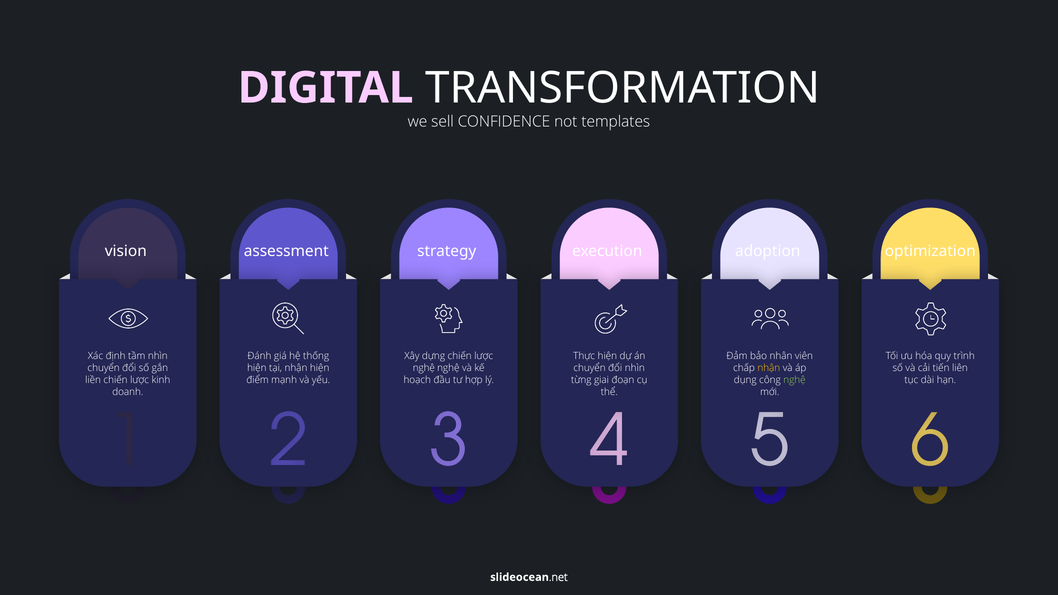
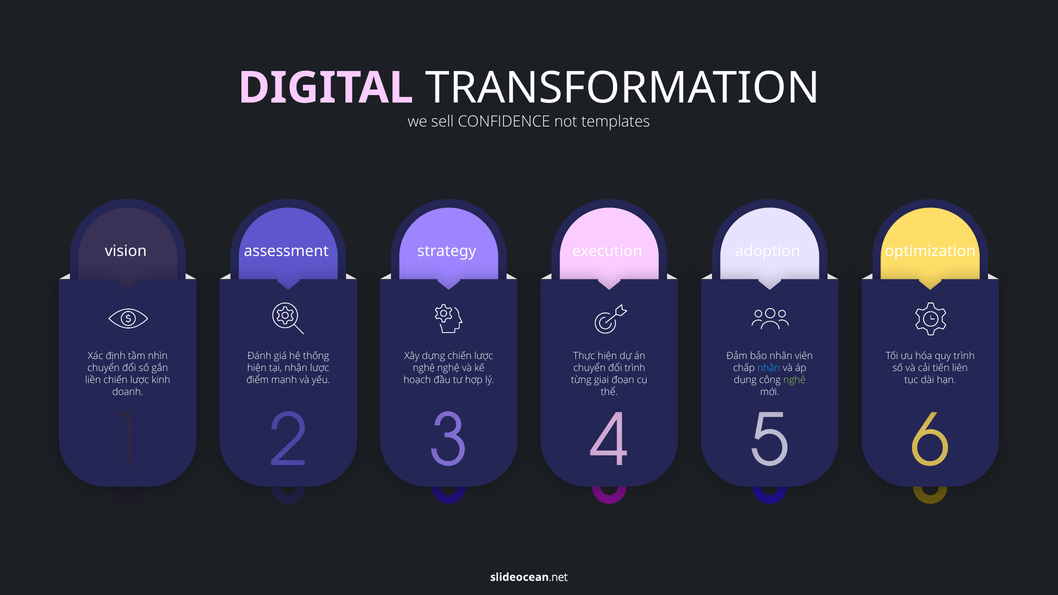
nhận hiện: hiện -> lược (320, 368)
đổi nhìn: nhìn -> trình (635, 368)
nhận colour: yellow -> light blue (769, 368)
